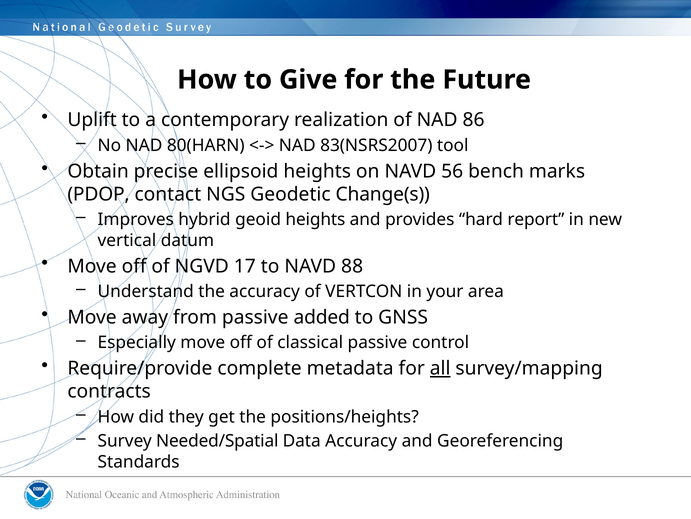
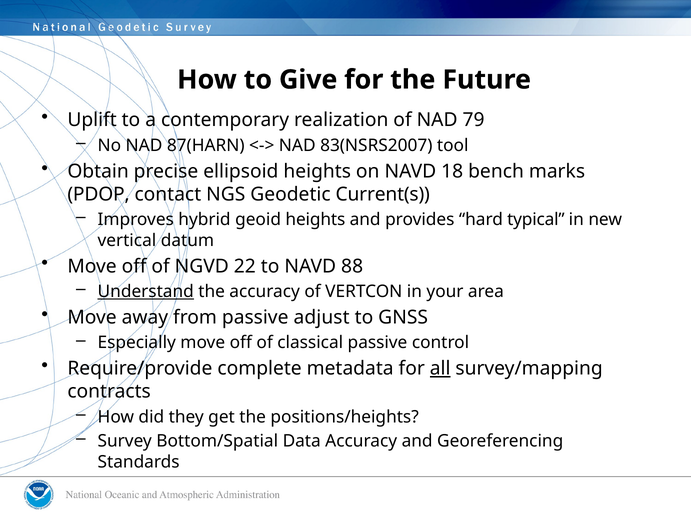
86: 86 -> 79 (474, 120)
80(HARN: 80(HARN -> 87(HARN (206, 145)
56: 56 -> 18 (452, 171)
Change(s: Change(s -> Current(s (383, 194)
report: report -> typical (536, 219)
17: 17 -> 22 (245, 266)
Understand underline: none -> present (146, 291)
added: added -> adjust (322, 317)
Needed/Spatial: Needed/Spatial -> Bottom/Spatial (217, 440)
